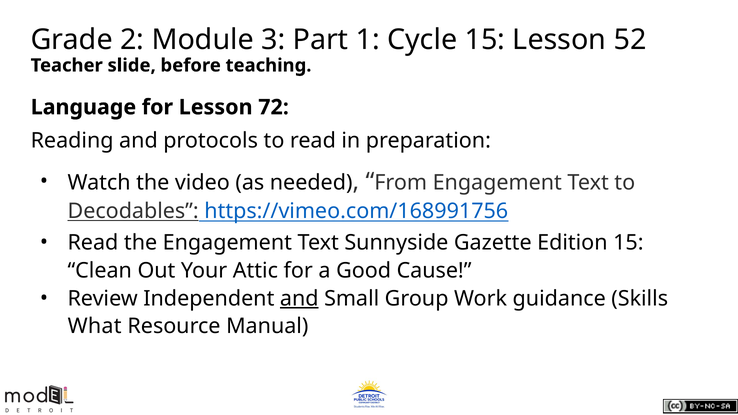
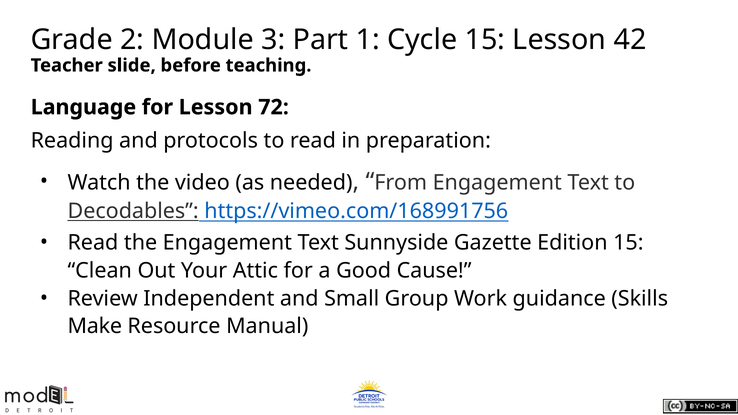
52: 52 -> 42 (630, 40)
and underline: present -> none (299, 299)
What: What -> Make (95, 326)
